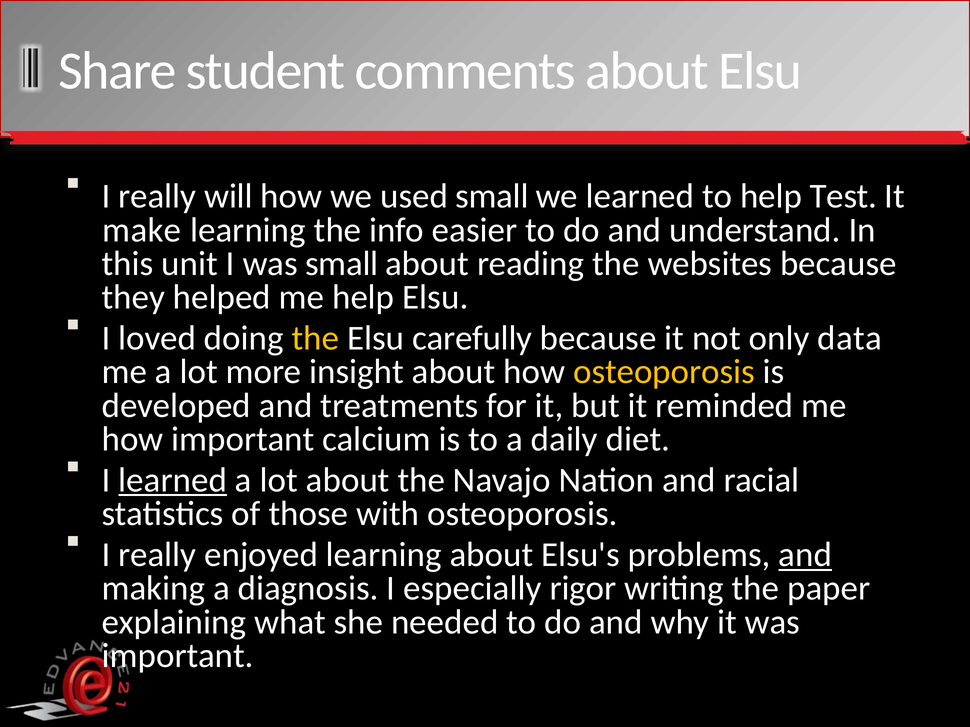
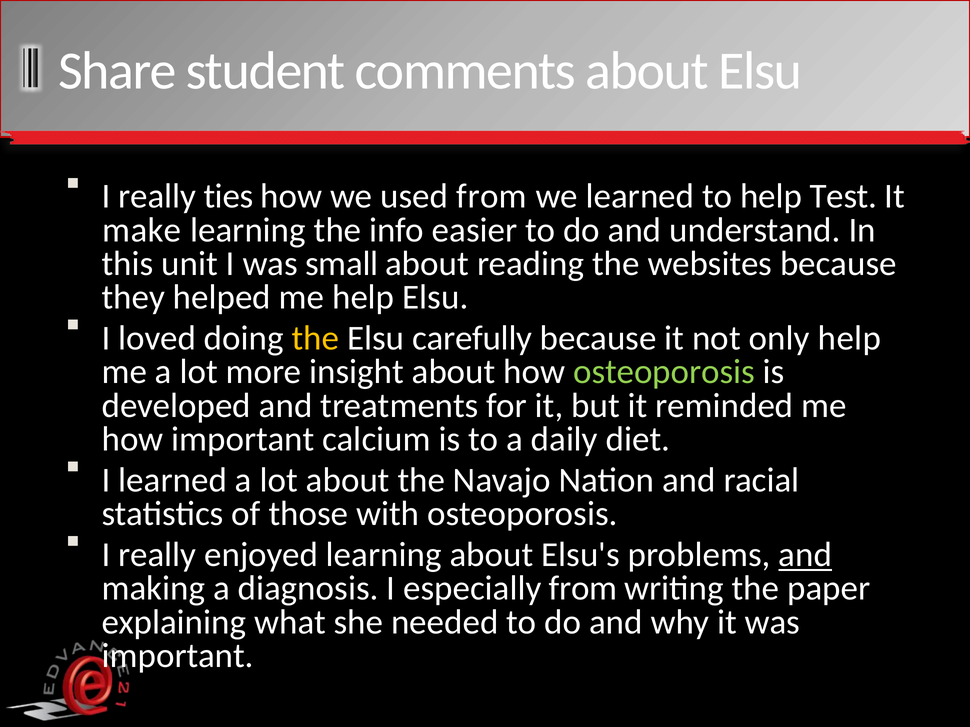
will: will -> ties (229, 197)
used small: small -> from (492, 197)
only data: data -> help (850, 339)
osteoporosis colour: yellow -> light green (664, 372)
learned underline: present -> none (173, 480)
especially rigor: rigor -> from (583, 589)
